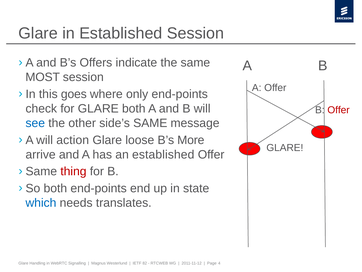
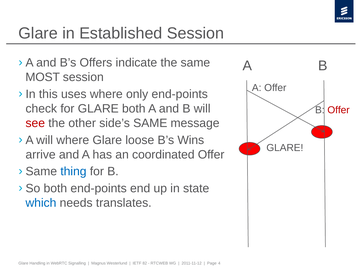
goes: goes -> uses (74, 94)
see colour: blue -> red (35, 123)
will action: action -> where (73, 140)
More: More -> Wins (191, 140)
an established: established -> coordinated (163, 154)
thing colour: red -> blue (73, 171)
